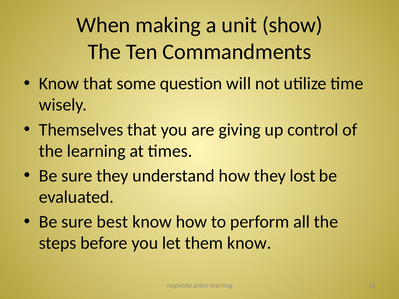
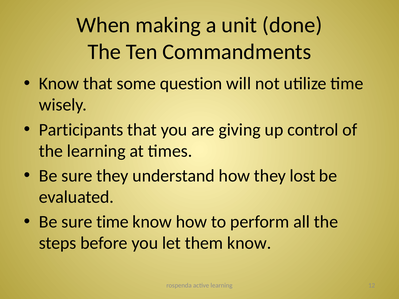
show: show -> done (292, 25)
Themselves: Themselves -> Participants (81, 130)
sure best: best -> time (112, 222)
